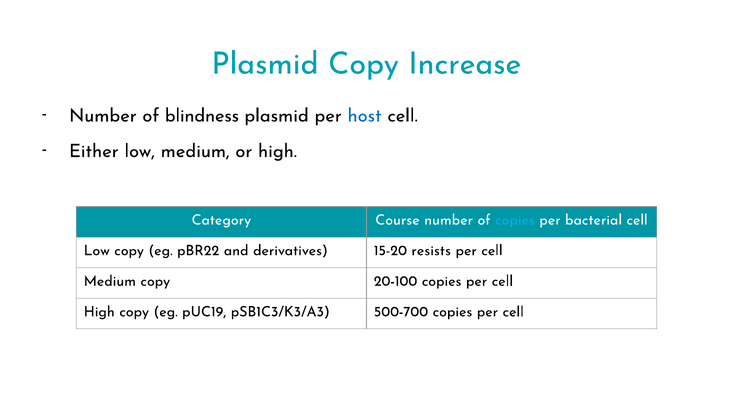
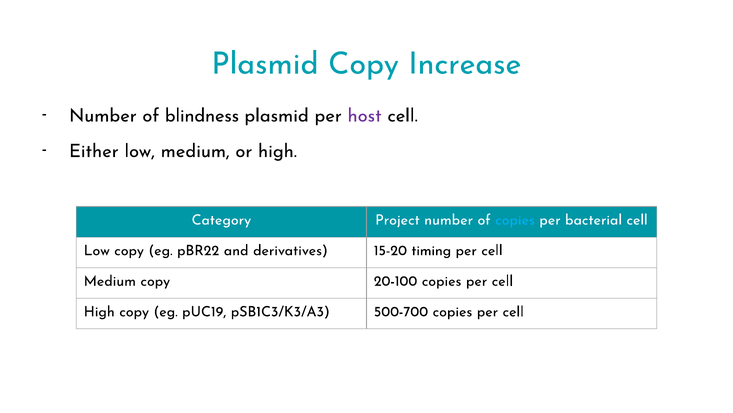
host colour: blue -> purple (365, 115)
Course: Course -> Project (397, 220)
resists: resists -> timing (431, 250)
